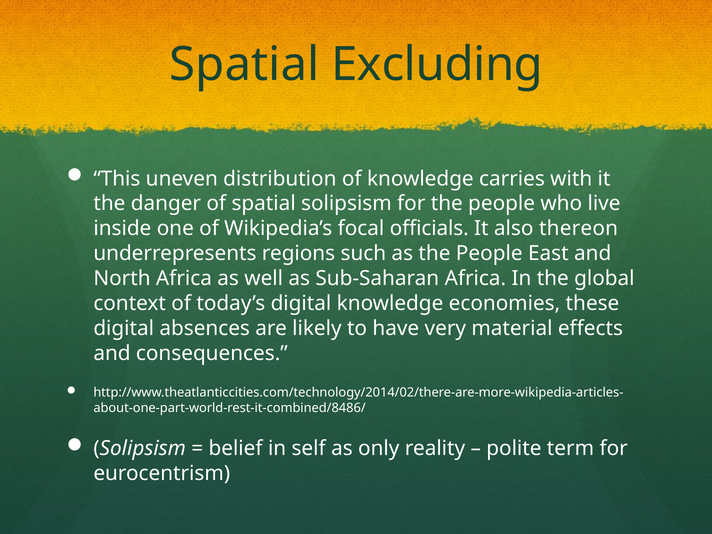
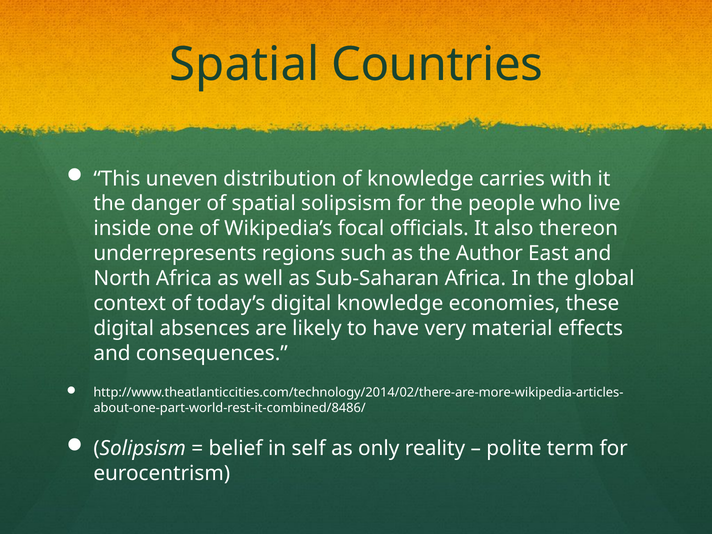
Excluding: Excluding -> Countries (437, 65)
as the People: People -> Author (489, 253)
